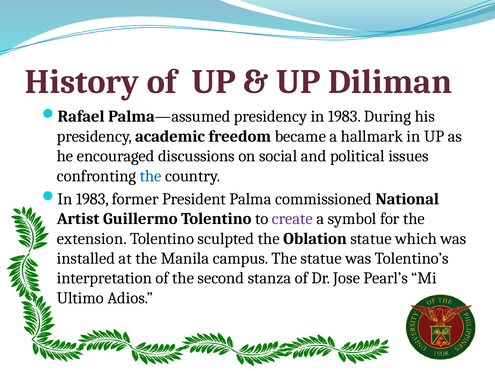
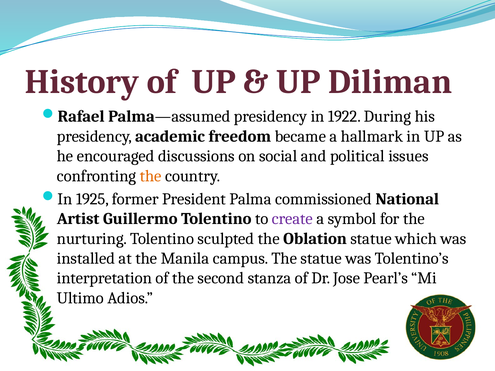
in 1983: 1983 -> 1922 (344, 117)
the colour: blue -> orange (151, 176)
1983: 1983 -> 1925 (92, 199)
extension: extension -> nurturing (92, 239)
